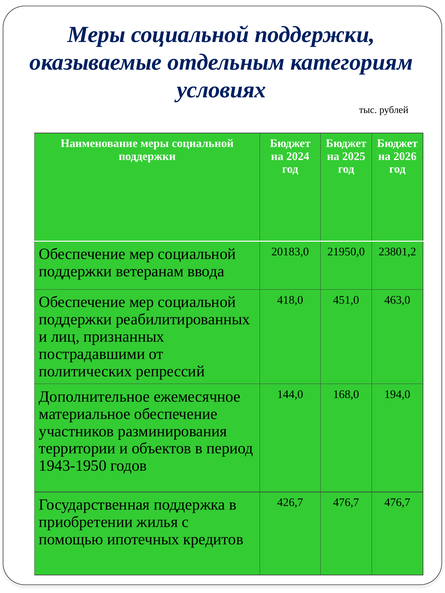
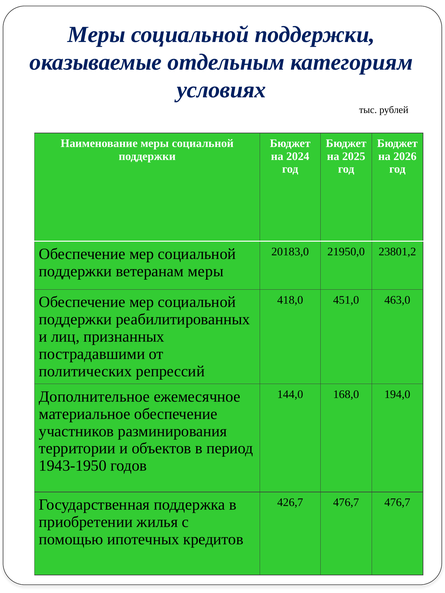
ветеранам ввода: ввода -> меры (206, 271)
